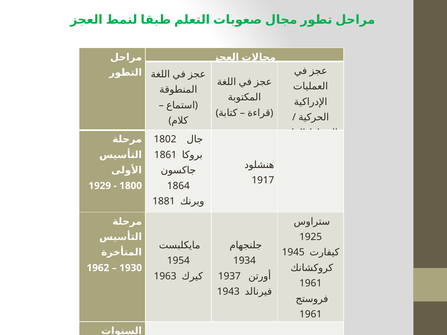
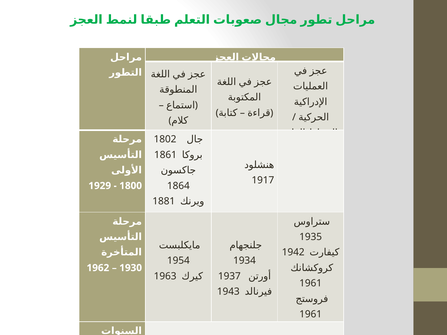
1925: 1925 -> 1935 (311, 237)
1945: 1945 -> 1942 (293, 253)
